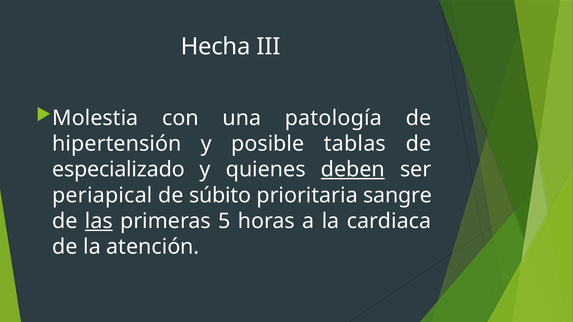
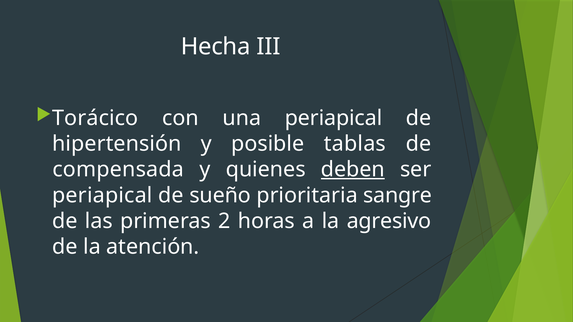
Molestia: Molestia -> Torácico (95, 118)
una patología: patología -> periapical (334, 118)
especializado: especializado -> compensada (118, 170)
súbito: súbito -> sueño (220, 195)
las underline: present -> none (99, 221)
5: 5 -> 2 (224, 221)
cardiaca: cardiaca -> agresivo (389, 221)
